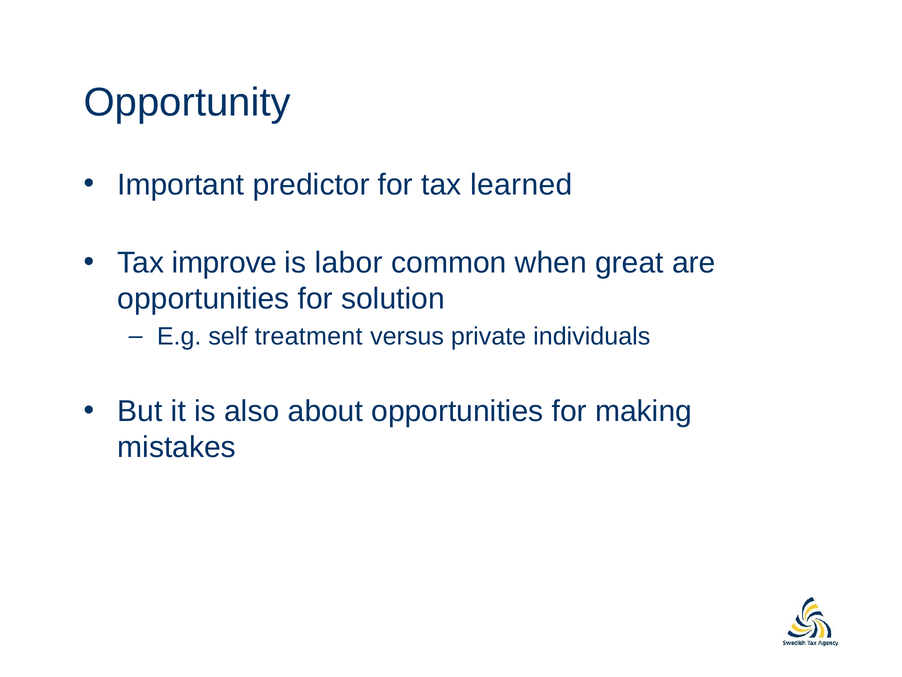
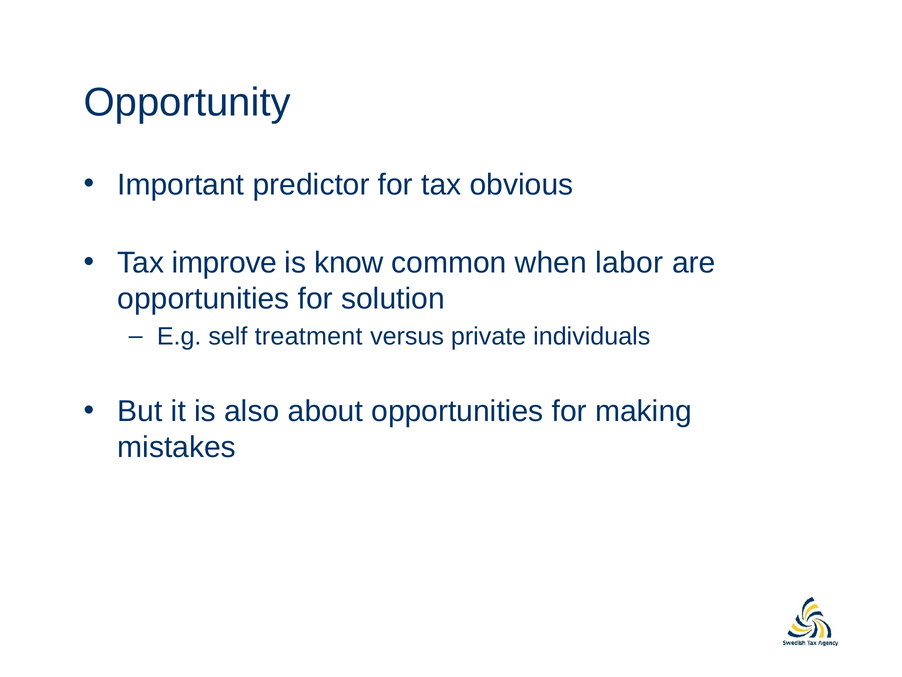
learned: learned -> obvious (522, 184)
labor: labor -> know (349, 263)
great: great -> labor (629, 263)
